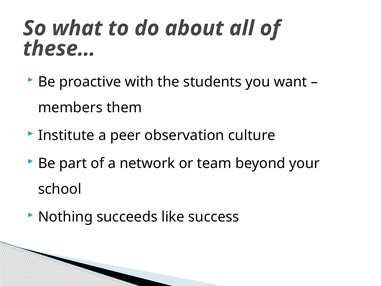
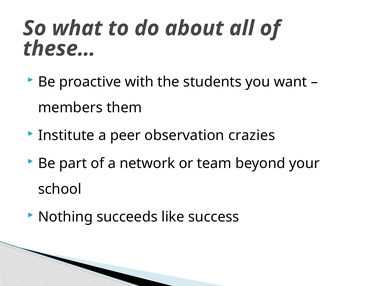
culture: culture -> crazies (252, 135)
